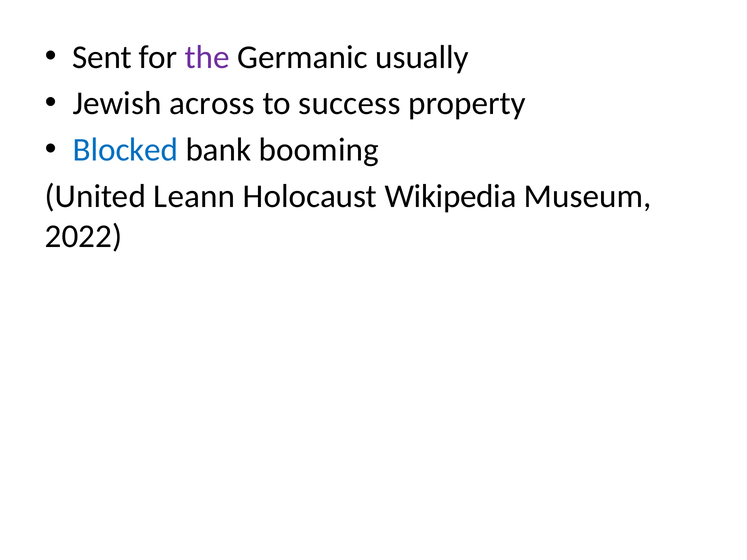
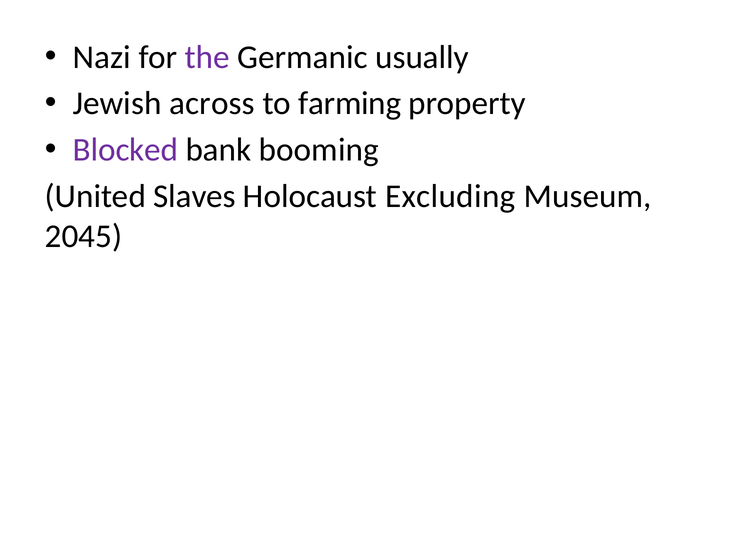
Sent: Sent -> Nazi (102, 57)
success: success -> farming (350, 104)
Blocked colour: blue -> purple (125, 150)
Leann: Leann -> Slaves (194, 197)
Wikipedia: Wikipedia -> Excluding (450, 197)
2022: 2022 -> 2045 (83, 236)
